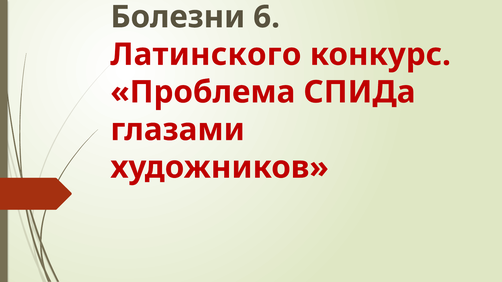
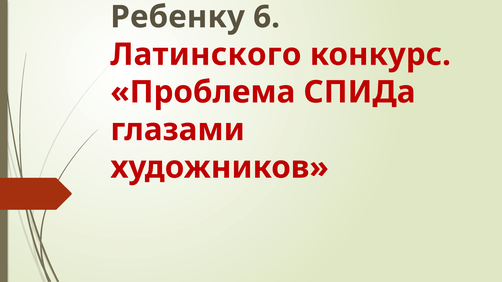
Болезни: Болезни -> Ребенку (178, 17)
